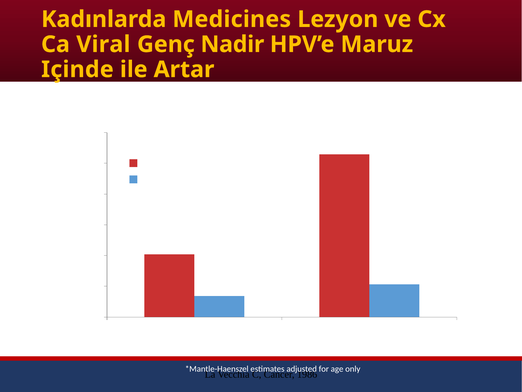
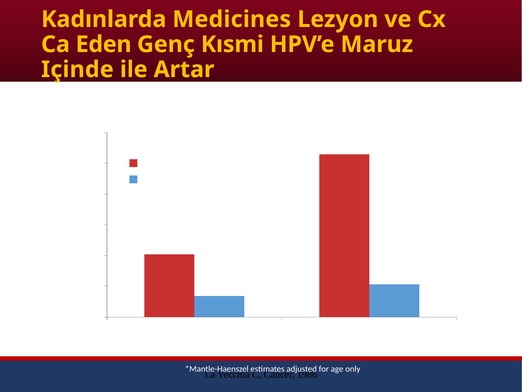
Viral: Viral -> Eden (104, 44)
Nadir: Nadir -> Kısmi (232, 44)
